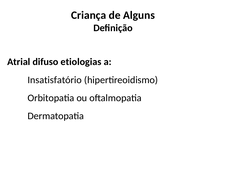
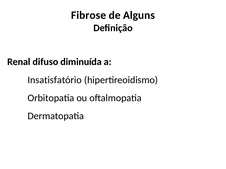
Criança: Criança -> Fibrose (89, 15)
Atrial: Atrial -> Renal (19, 62)
etiologias: etiologias -> diminuída (81, 62)
